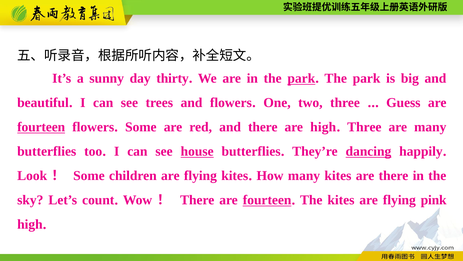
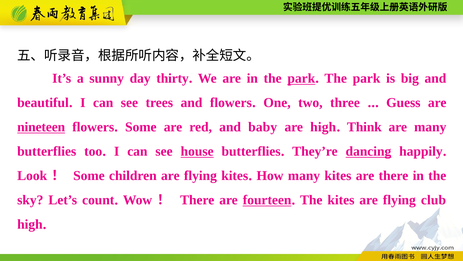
fourteen: fourteen -> nineteen (41, 127)
and there: there -> baby (263, 127)
Three: Three -> Think (364, 127)
pink: pink -> club (433, 200)
